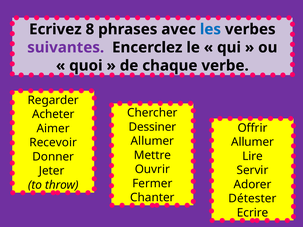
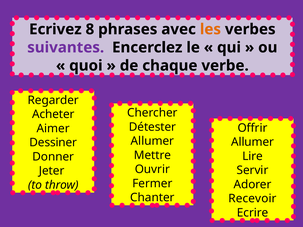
les colour: blue -> orange (210, 29)
Dessiner: Dessiner -> Détester (152, 127)
Recevoir: Recevoir -> Dessiner (53, 143)
Détester: Détester -> Recevoir (252, 199)
